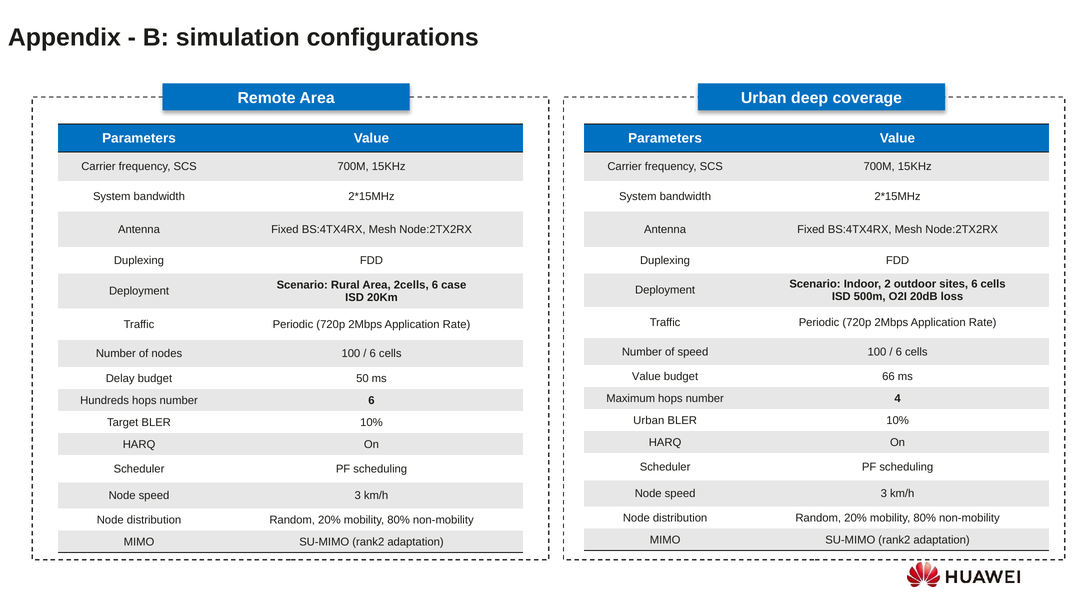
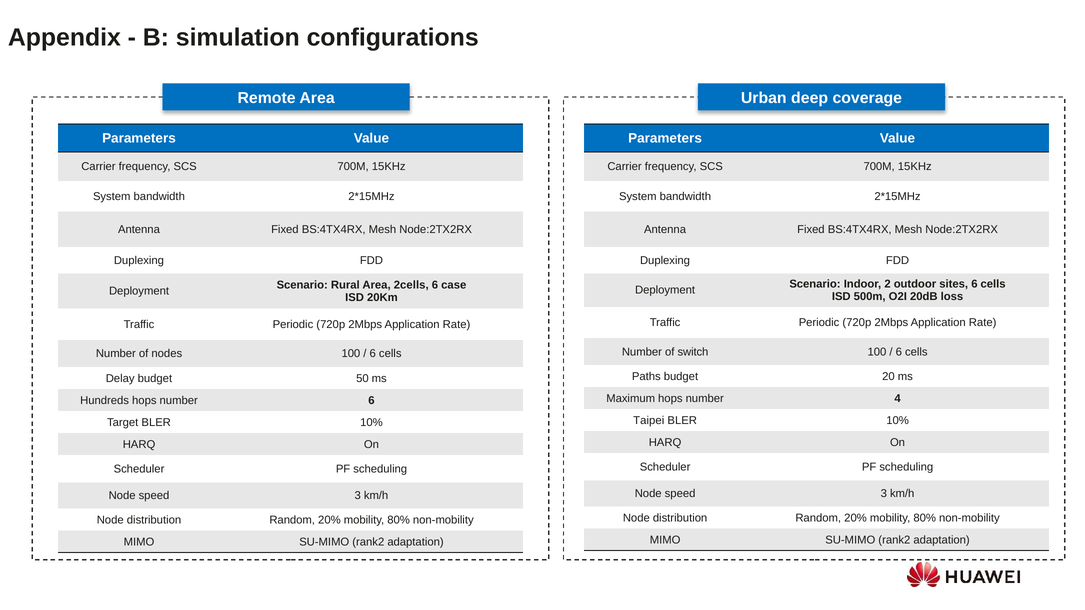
of speed: speed -> switch (693, 352)
Value: Value -> Paths (646, 377)
66: 66 -> 20 (888, 377)
Urban: Urban -> Taipei (649, 421)
